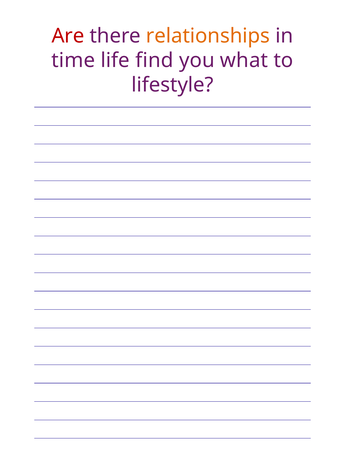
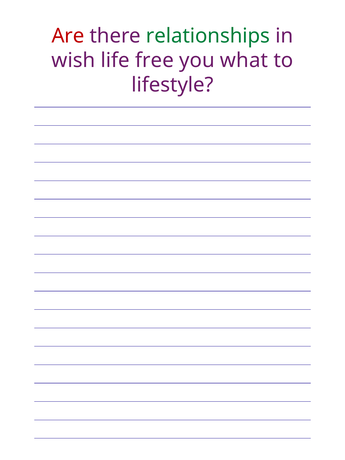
relationships colour: orange -> green (208, 36)
time: time -> wish (73, 60)
find: find -> free (154, 60)
